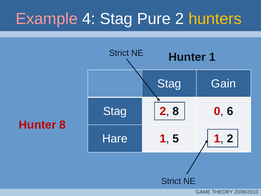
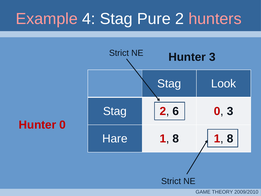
hunters colour: yellow -> pink (215, 19)
Hunter 1: 1 -> 3 (212, 57)
Gain: Gain -> Look (224, 84)
2 8: 8 -> 6 (176, 111)
0 6: 6 -> 3 (230, 111)
Hunter 8: 8 -> 0 (63, 125)
Hare 1 5: 5 -> 8 (176, 139)
2: 2 -> 8 (230, 139)
